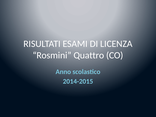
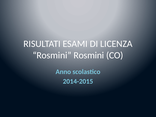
Rosmini Quattro: Quattro -> Rosmini (89, 55)
